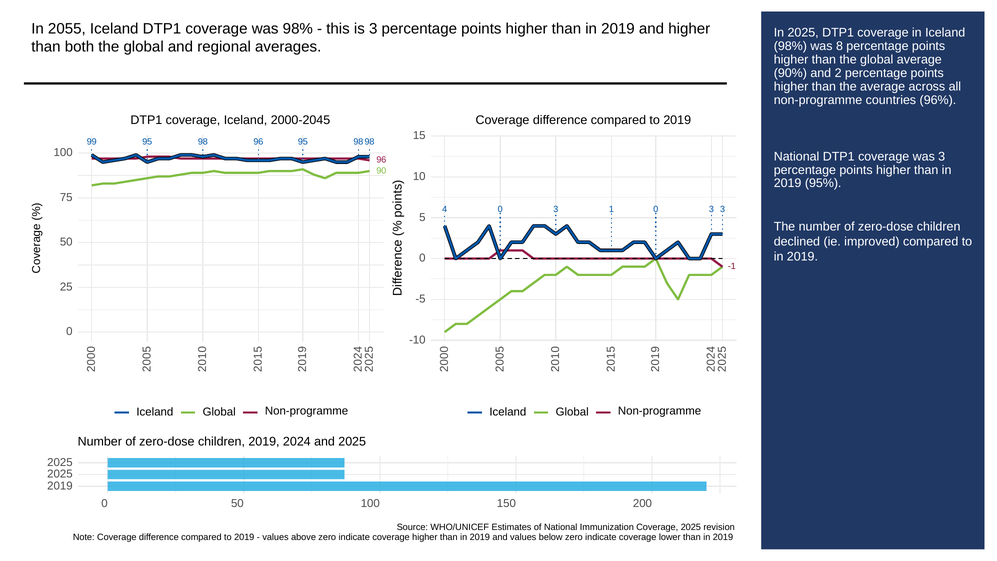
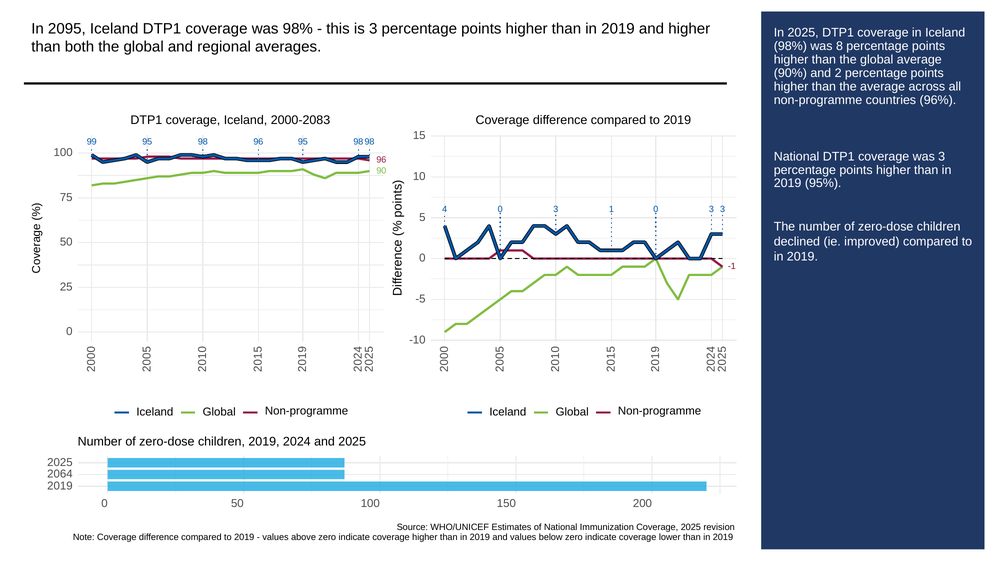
2055: 2055 -> 2095 (67, 29)
2000-2045: 2000-2045 -> 2000-2083 (300, 120)
2025: 2025 -> 2064 (60, 474)
